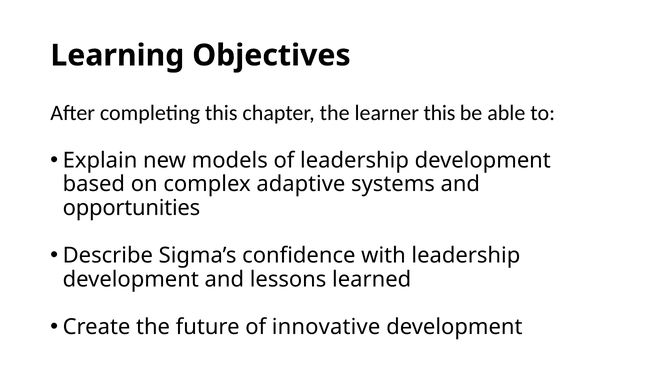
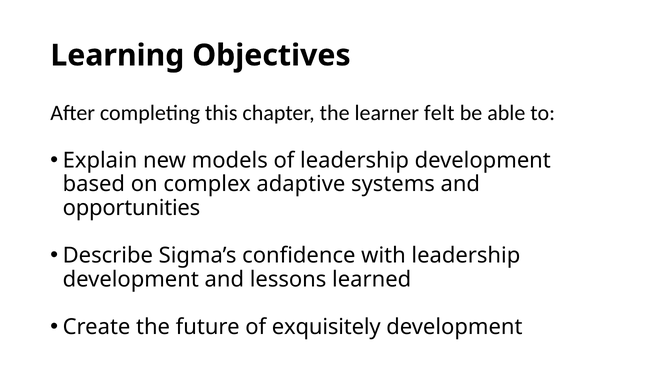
learner this: this -> felt (439, 113)
innovative: innovative -> exquisitely (326, 327)
